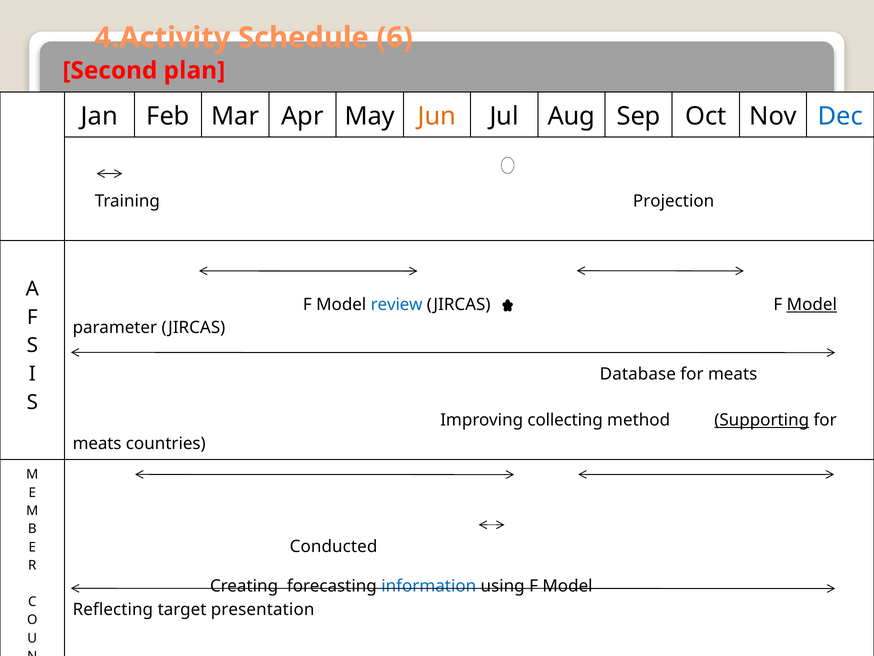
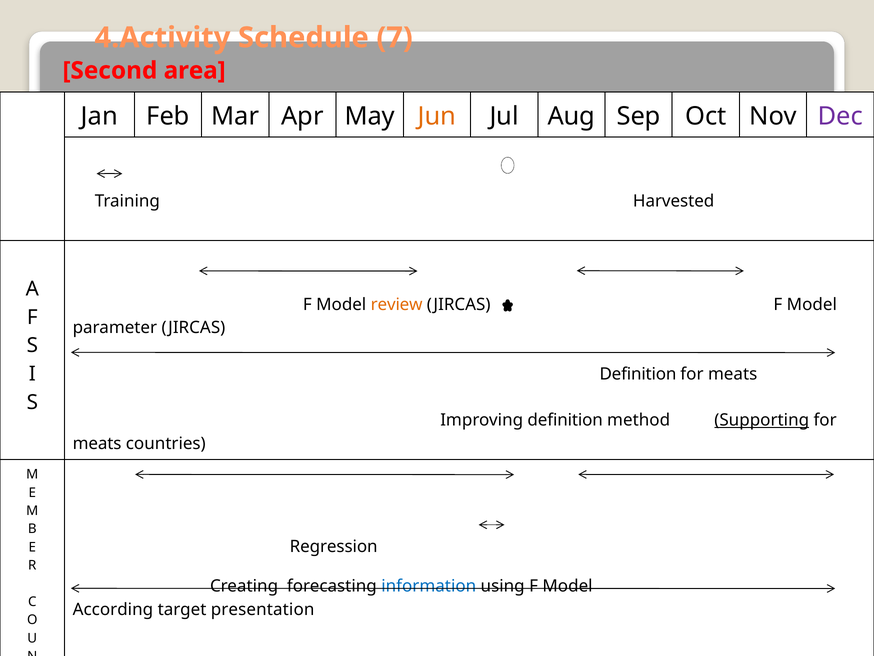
6: 6 -> 7 (395, 38)
plan: plan -> area (195, 71)
Dec colour: blue -> purple (840, 116)
Projection: Projection -> Harvested (674, 201)
review colour: blue -> orange (397, 304)
Model underline: present -> none (812, 304)
Database: Database -> Definition (638, 374)
Improving collecting: collecting -> definition (565, 420)
Conducted: Conducted -> Regression (334, 546)
Reflecting: Reflecting -> According (113, 609)
